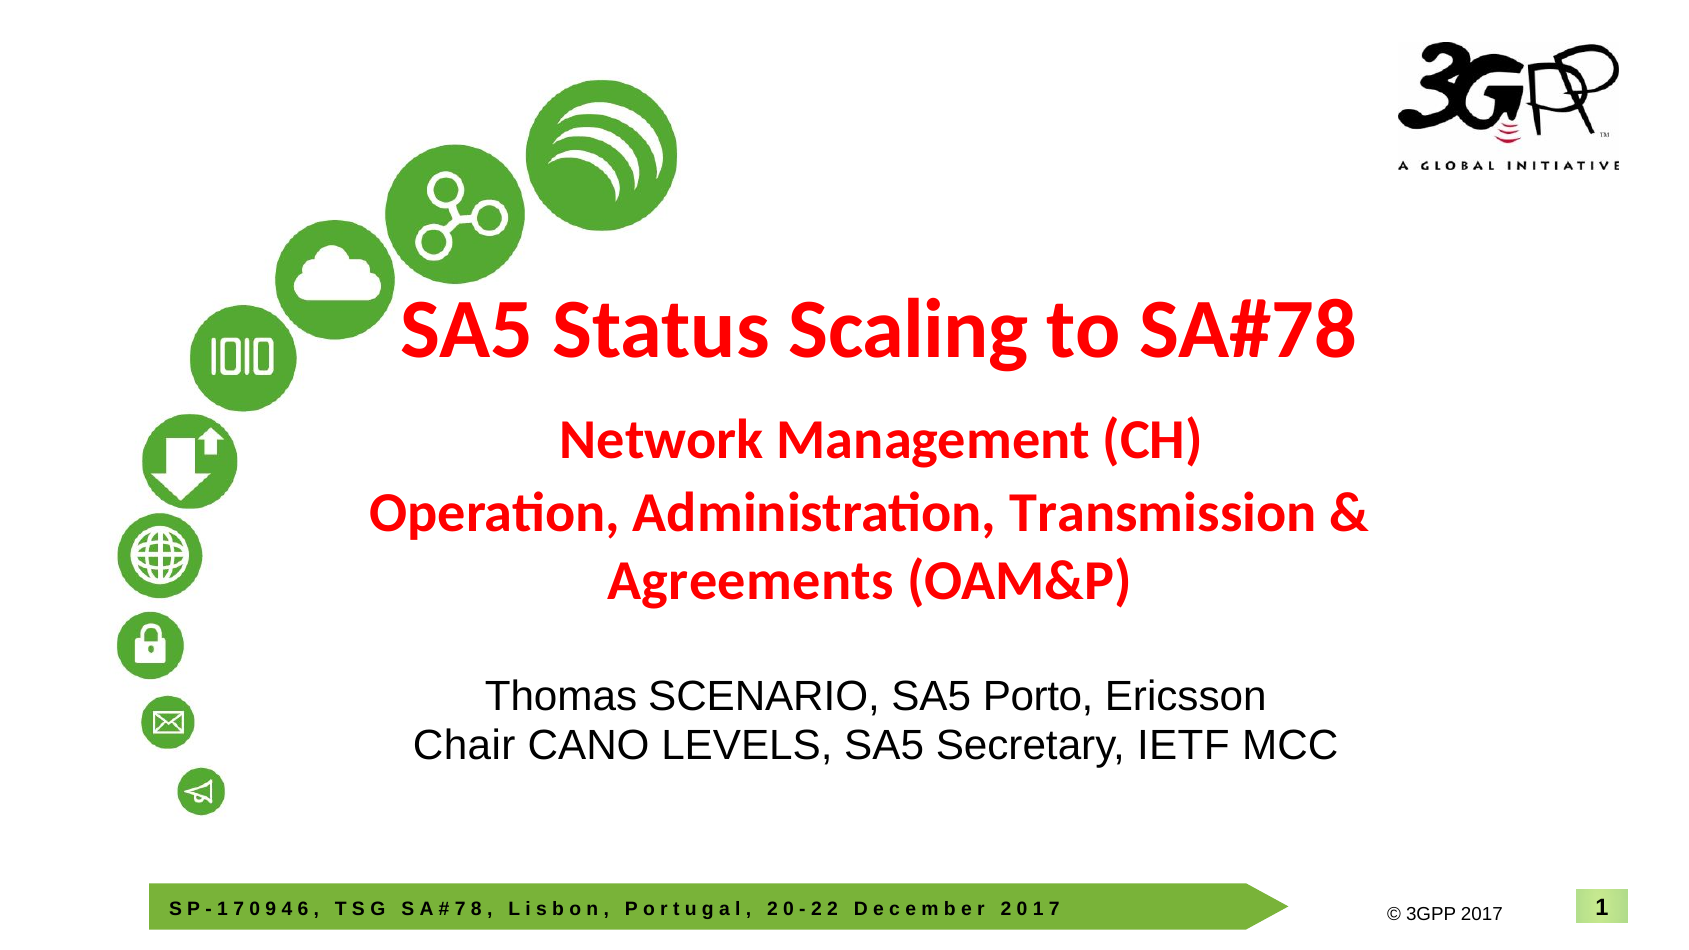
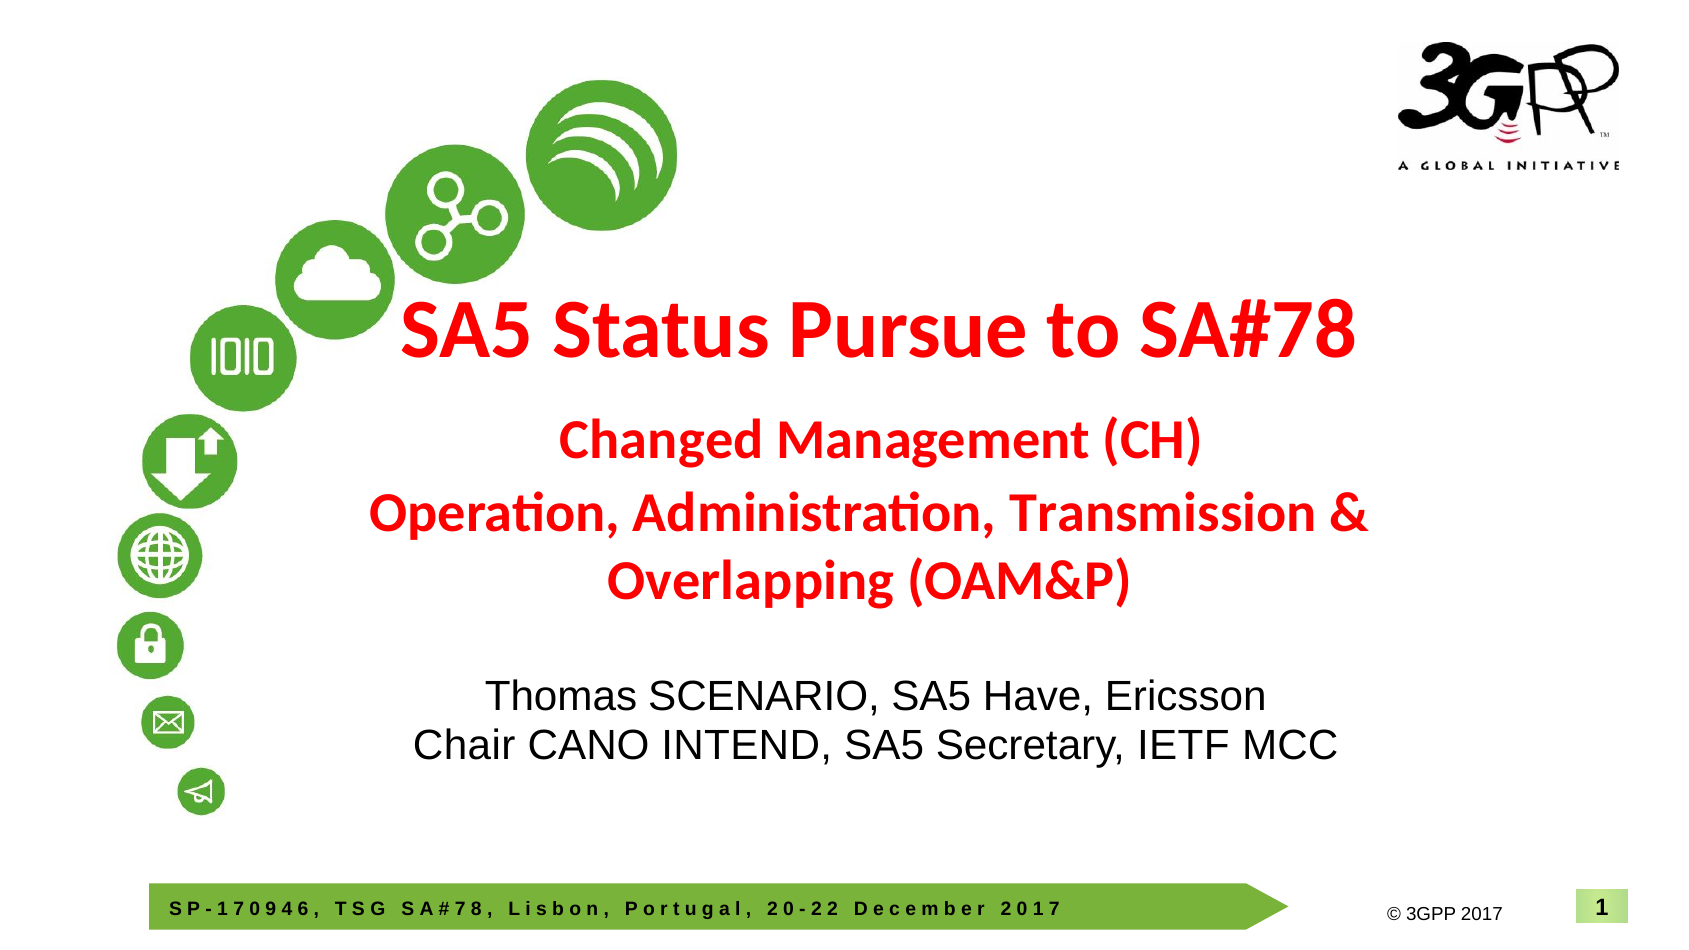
Scaling: Scaling -> Pursue (908, 329)
Network: Network -> Changed (662, 440)
Agreements: Agreements -> Overlapping (751, 581)
Porto: Porto -> Have (1038, 696)
LEVELS: LEVELS -> INTEND (747, 745)
